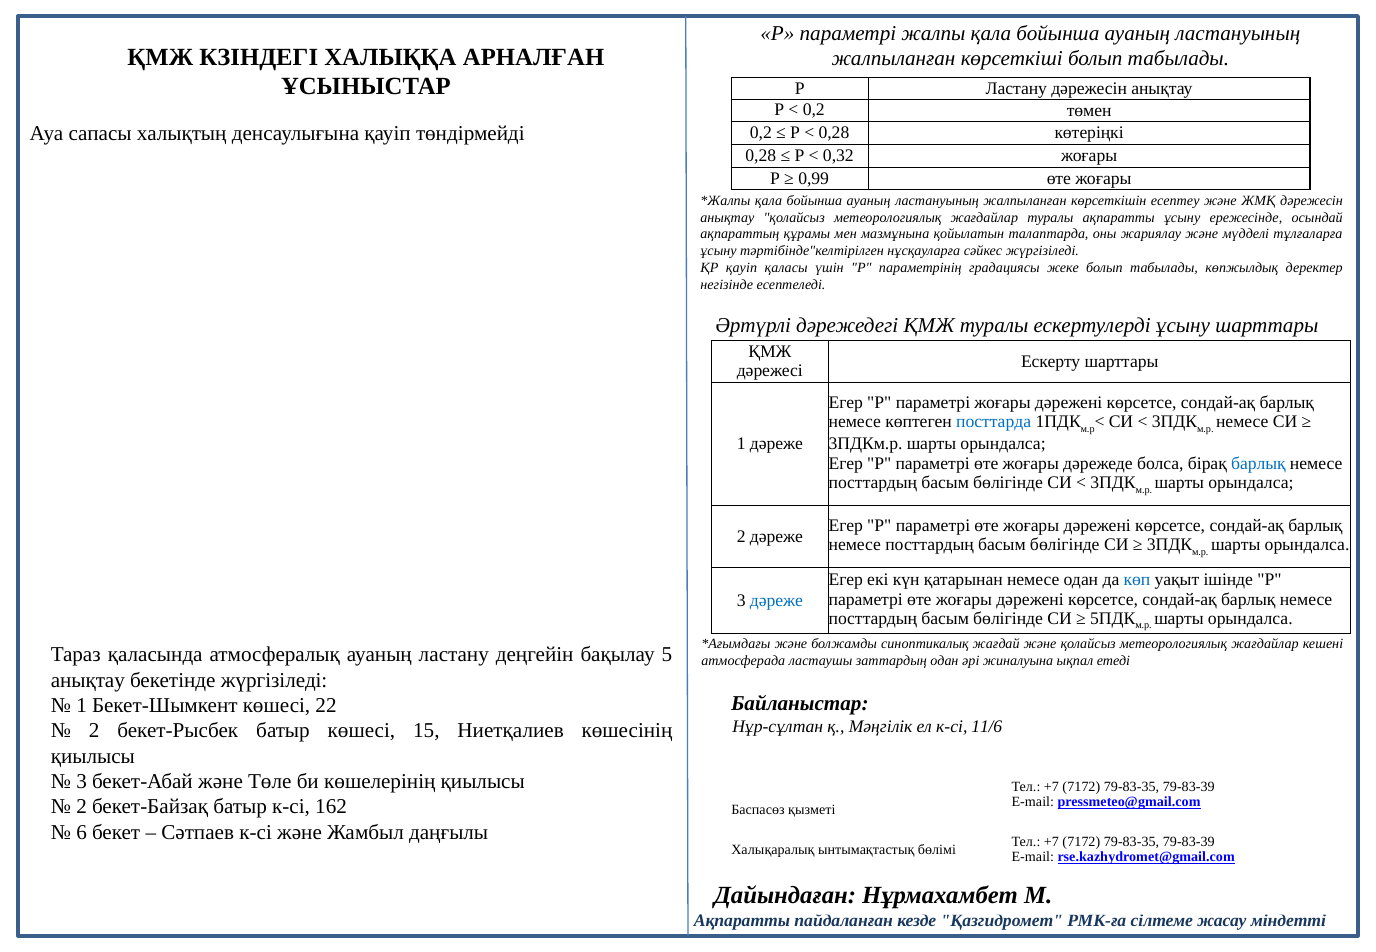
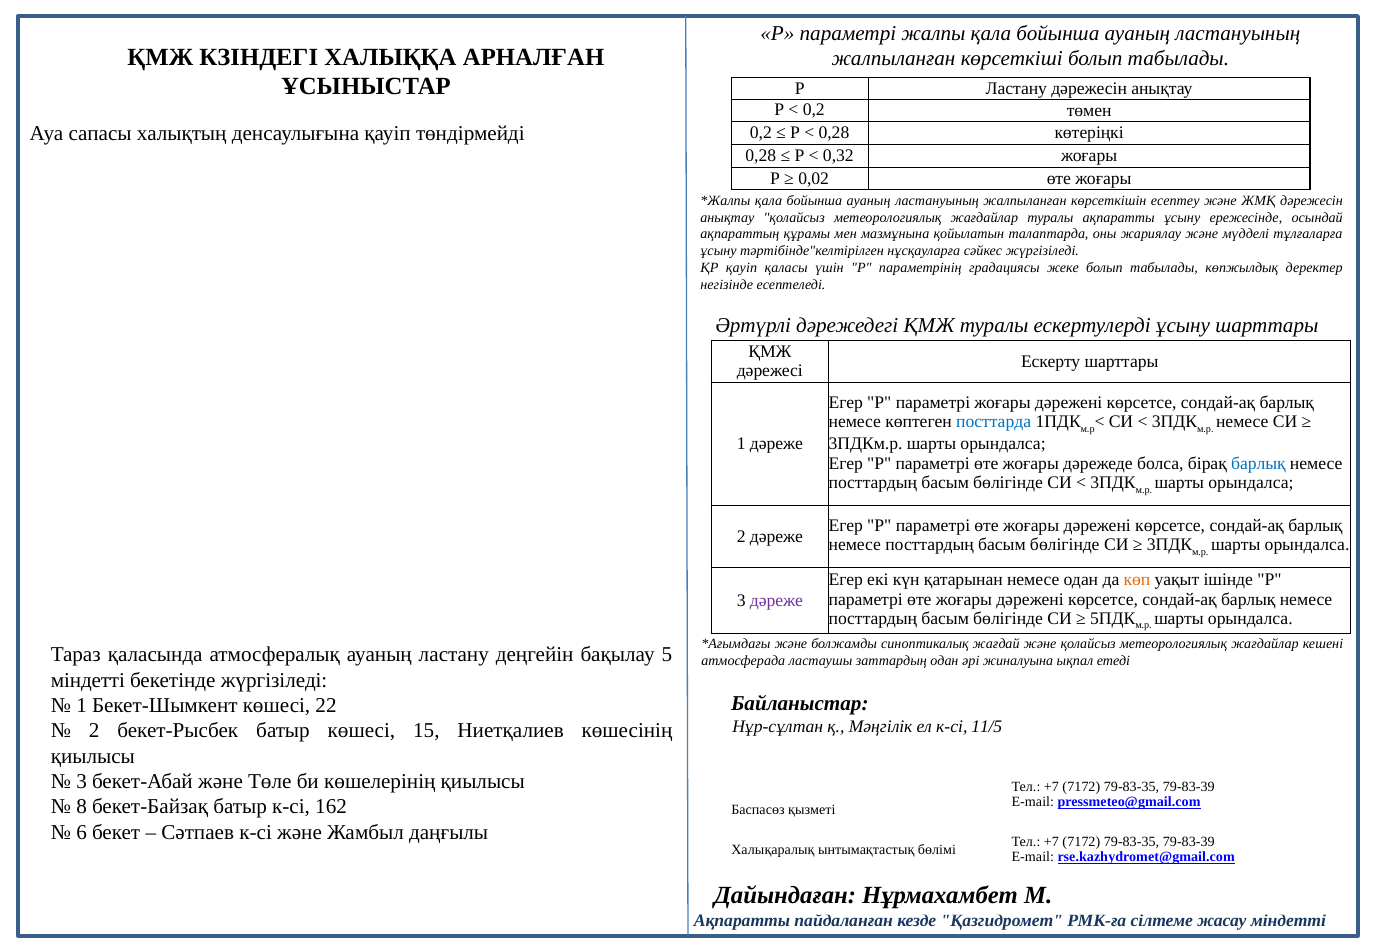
0,99: 0,99 -> 0,02 (814, 178)
көп colour: blue -> orange (1137, 580)
дәреже colour: blue -> purple (776, 601)
анықтау: анықтау -> міндетті (88, 680)
11/6: 11/6 -> 11/5 (987, 727)
2: 2 -> 8 (82, 808)
